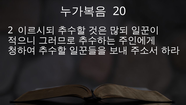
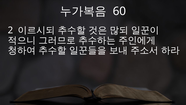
20: 20 -> 60 (119, 11)
